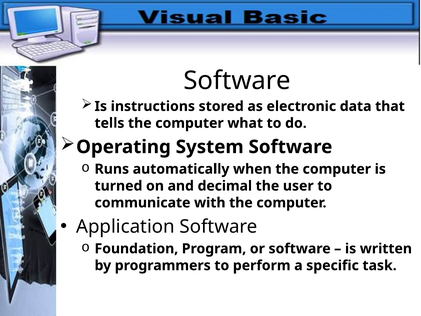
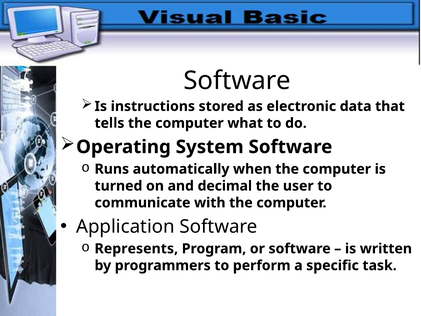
Foundation: Foundation -> Represents (136, 248)
